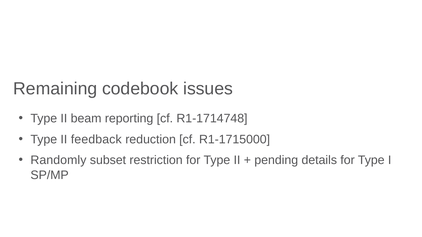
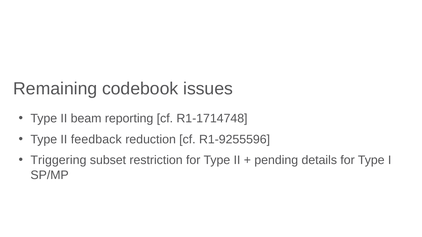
R1-1715000: R1-1715000 -> R1-9255596 (235, 140)
Randomly: Randomly -> Triggering (58, 160)
